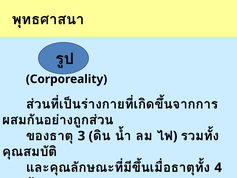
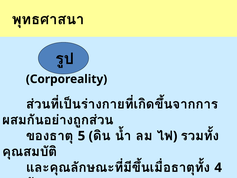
3: 3 -> 5 (81, 136)
